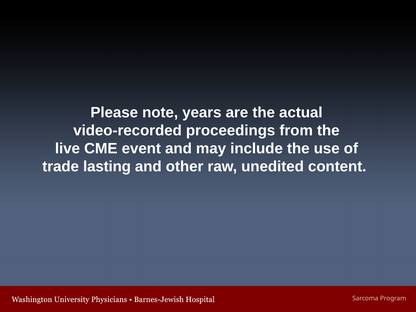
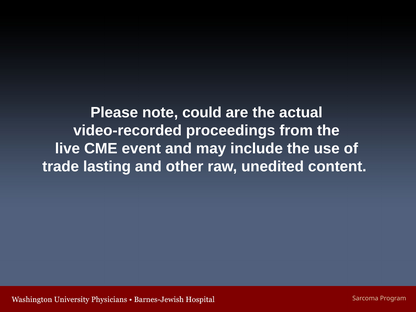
years: years -> could (202, 113)
